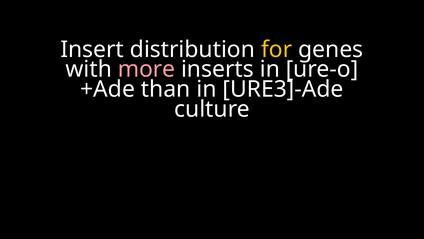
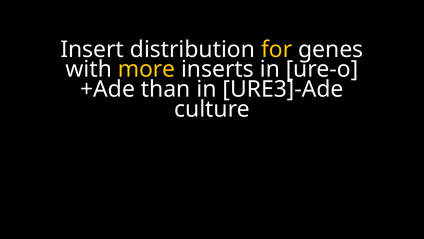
more colour: pink -> yellow (147, 69)
